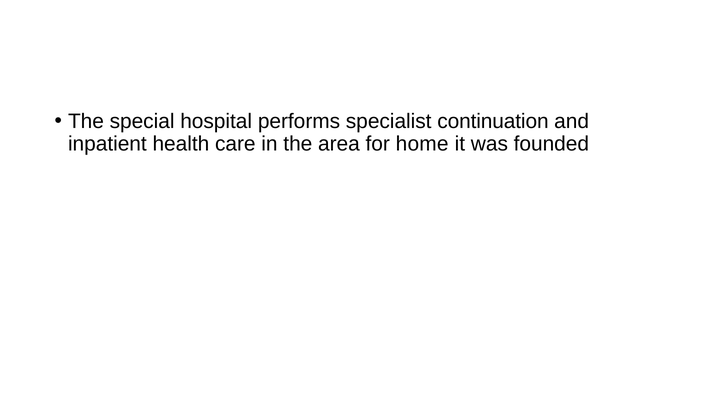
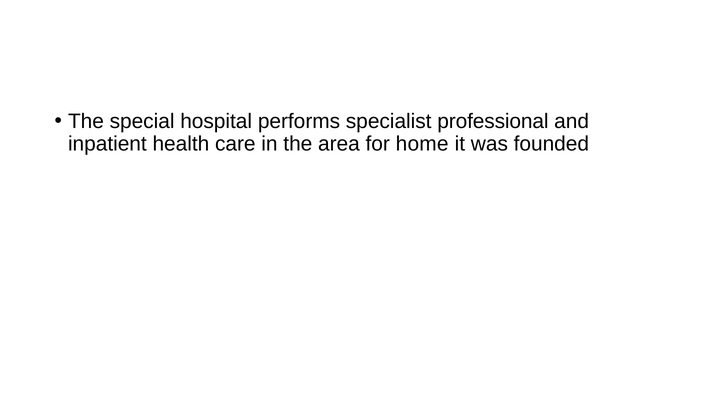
continuation: continuation -> professional (493, 121)
